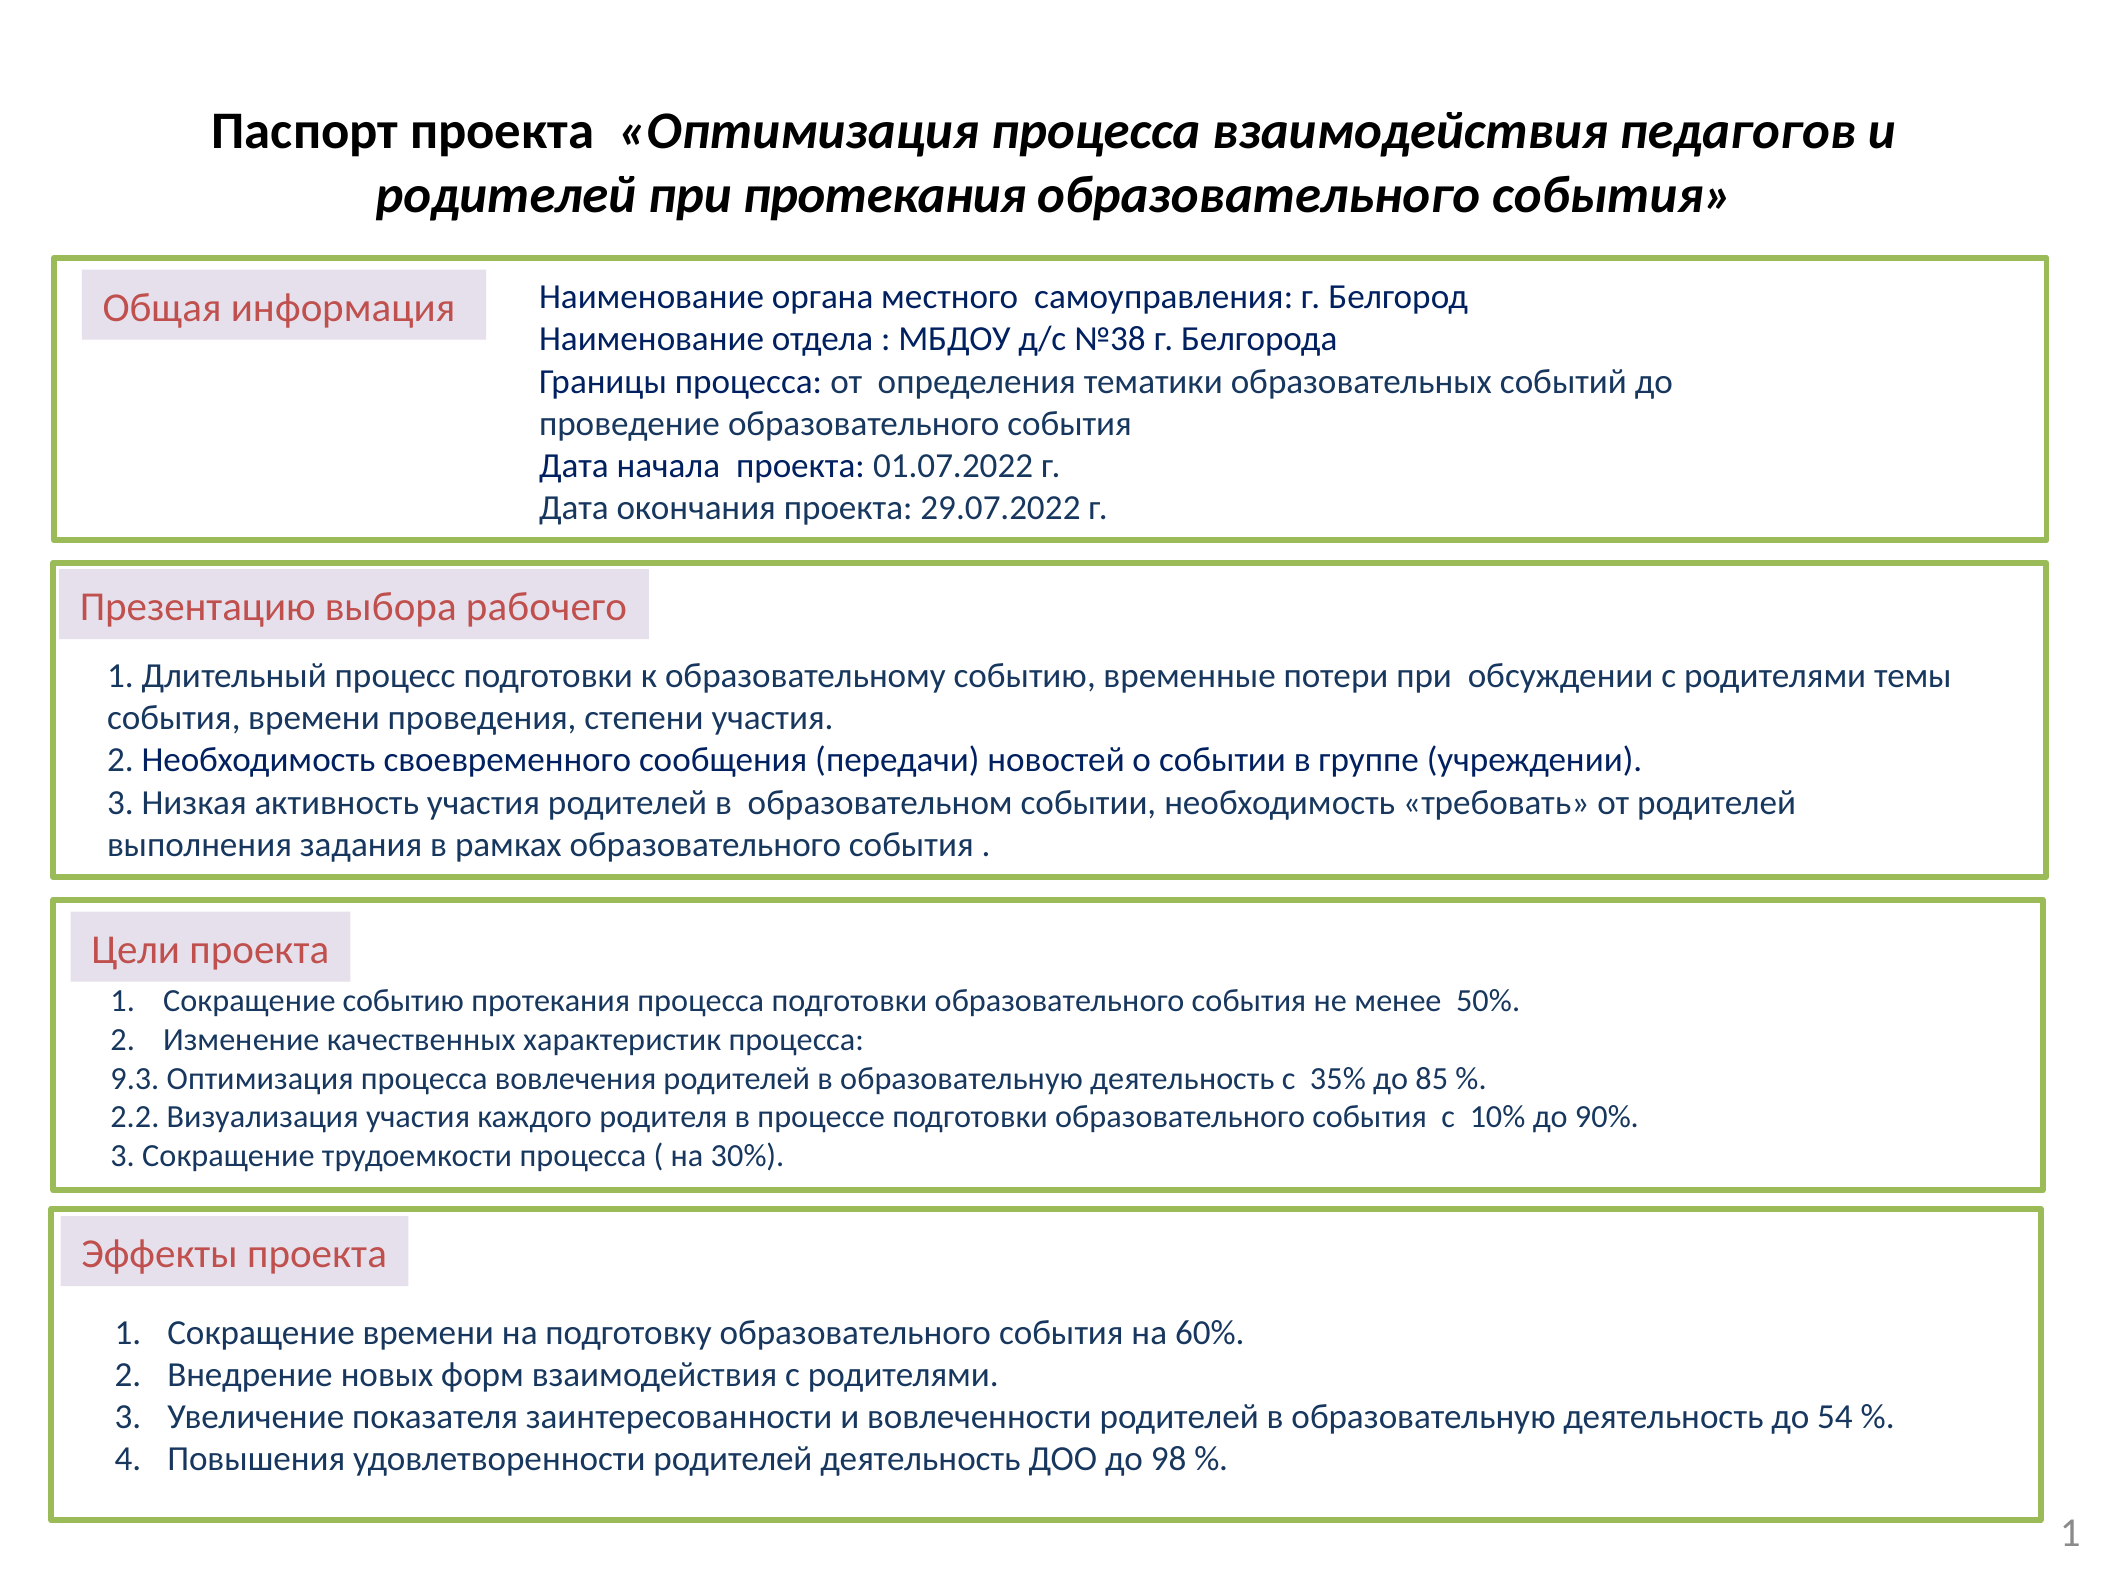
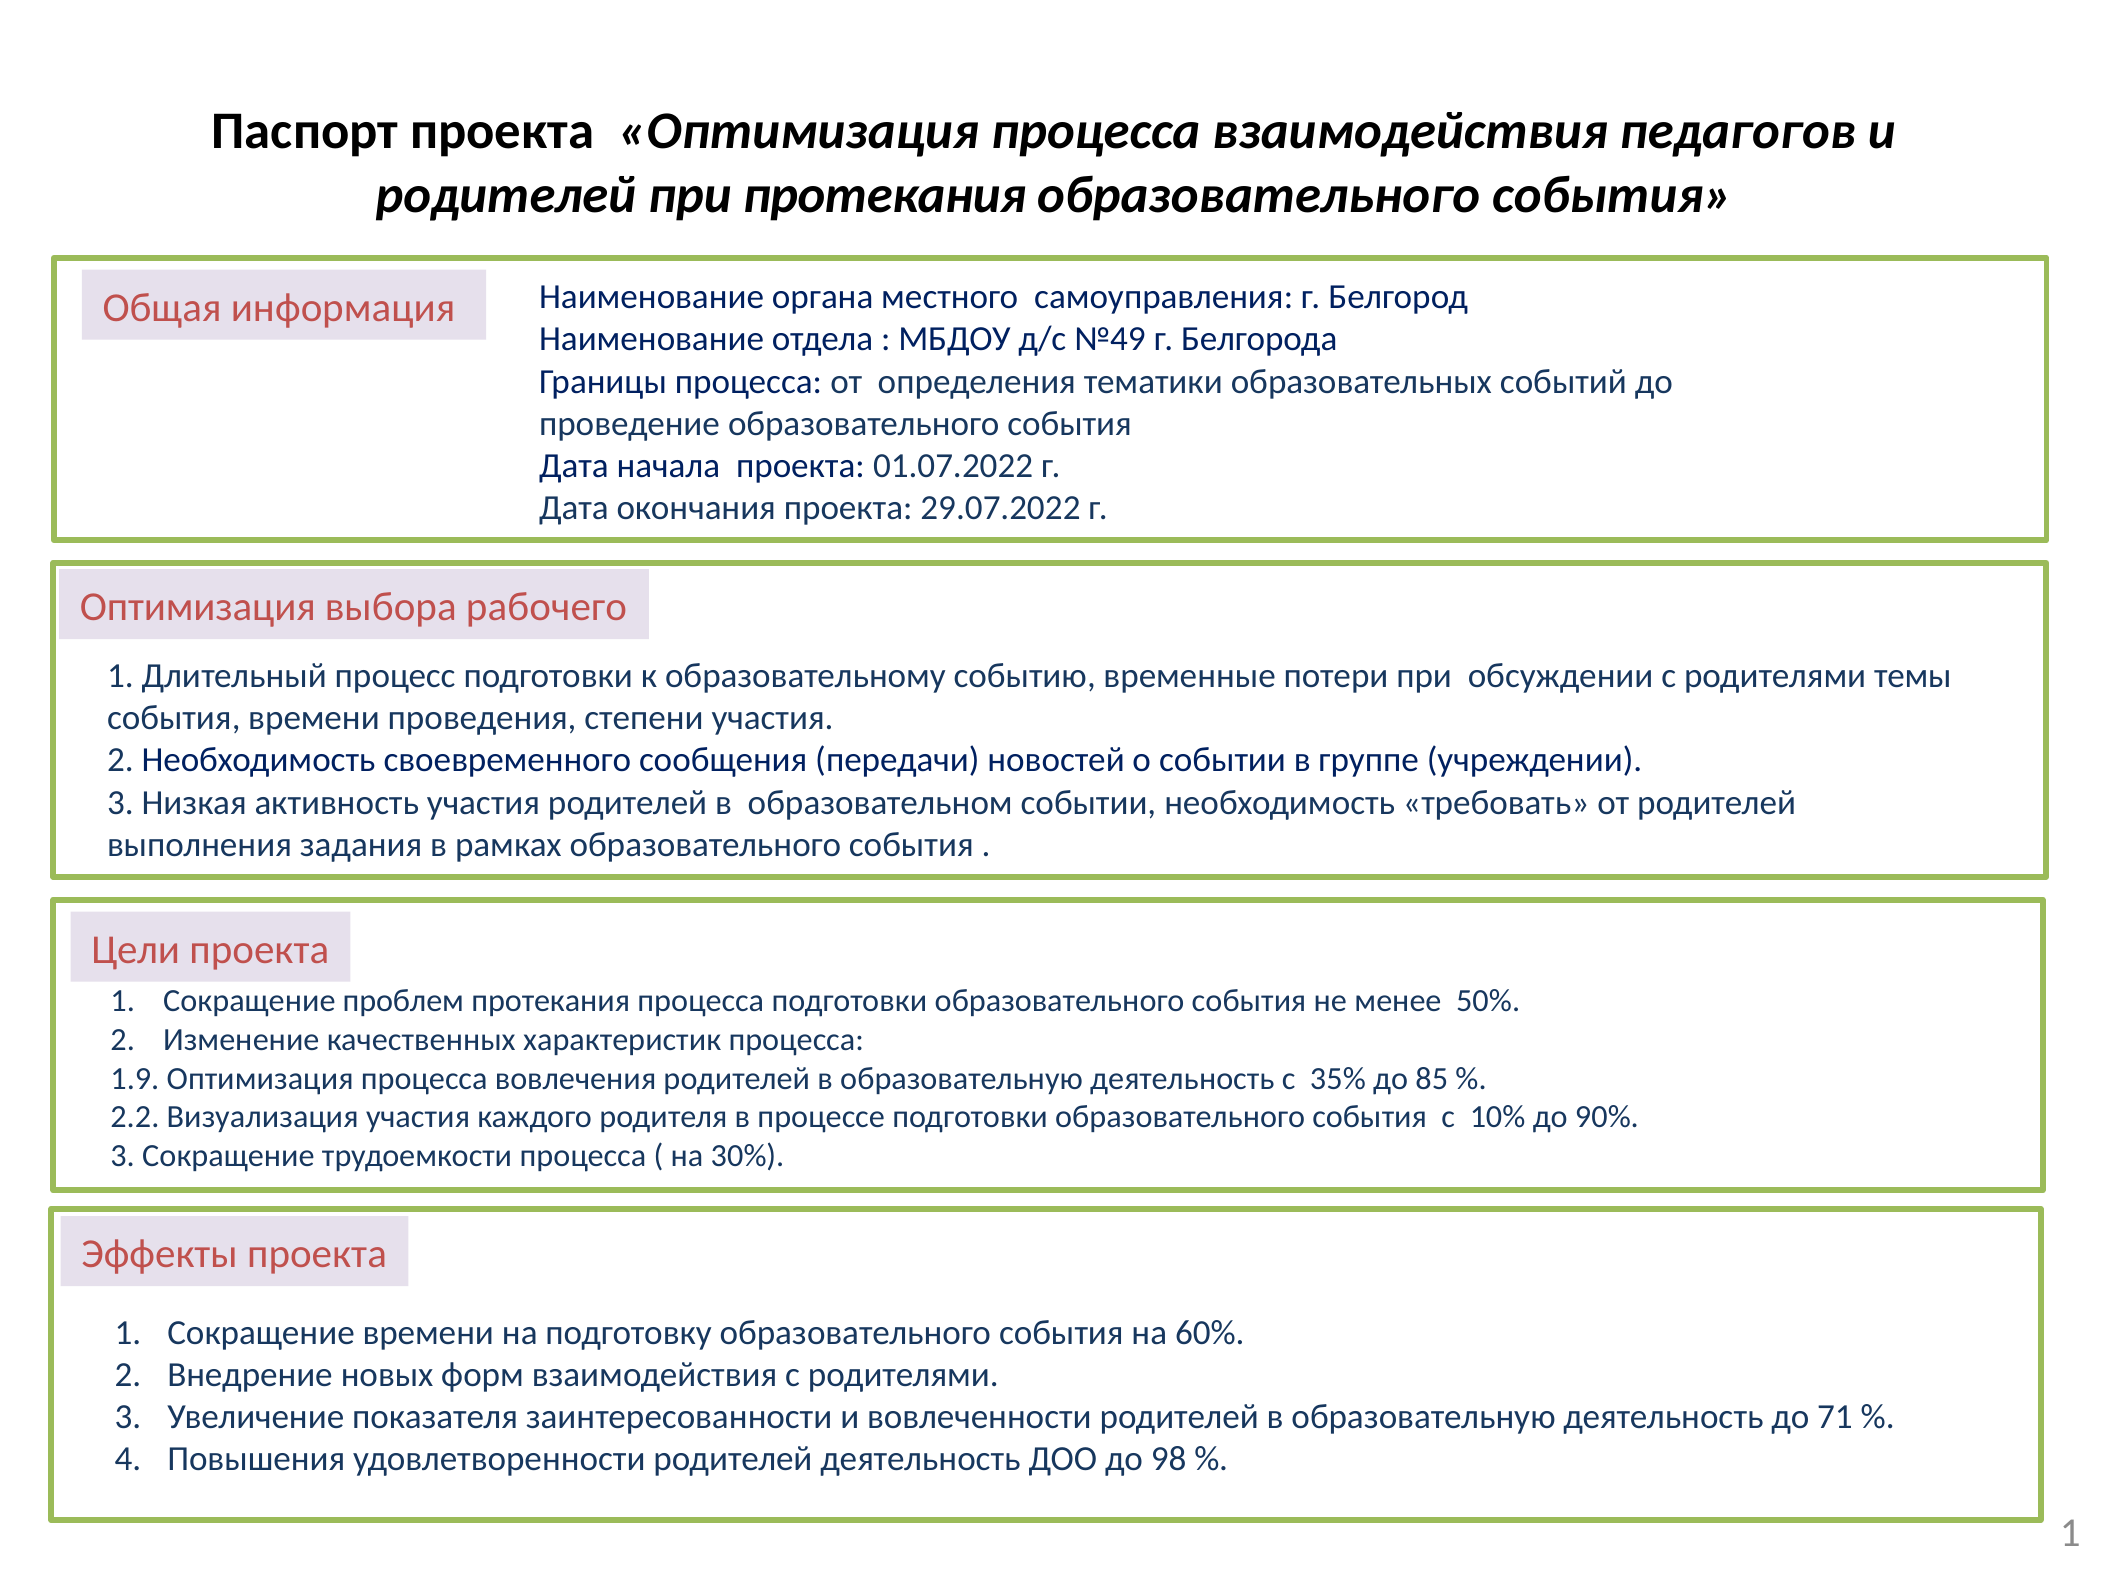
№38: №38 -> №49 (1110, 339)
Презентацию: Презентацию -> Оптимизация (198, 607)
Сокращение событию: событию -> проблем (403, 1001)
9.3: 9.3 -> 1.9 (135, 1078)
54: 54 -> 71 (1835, 1417)
